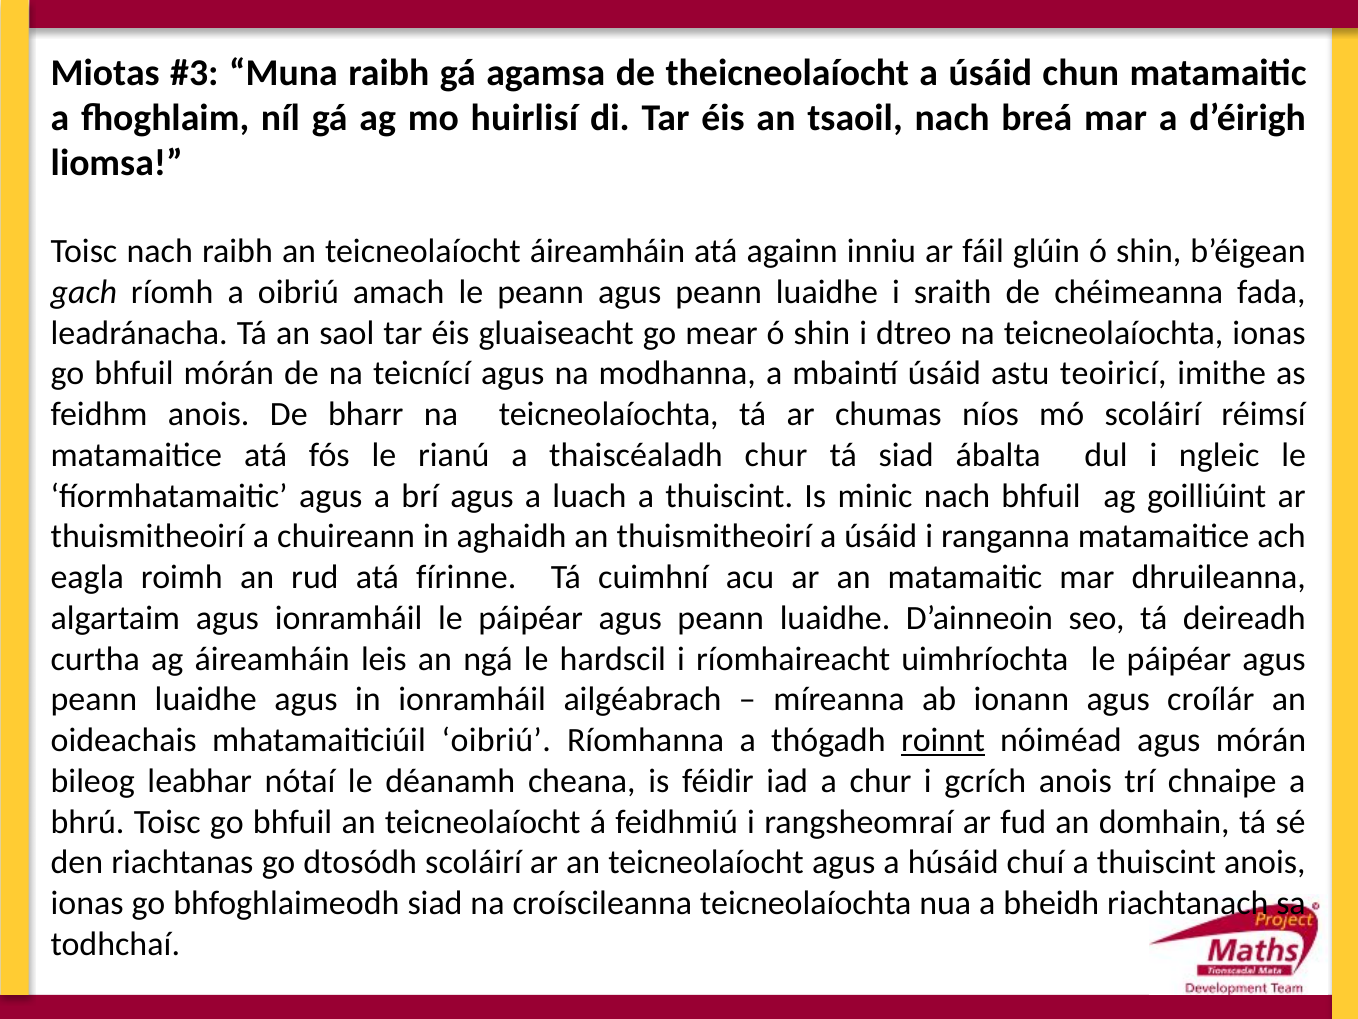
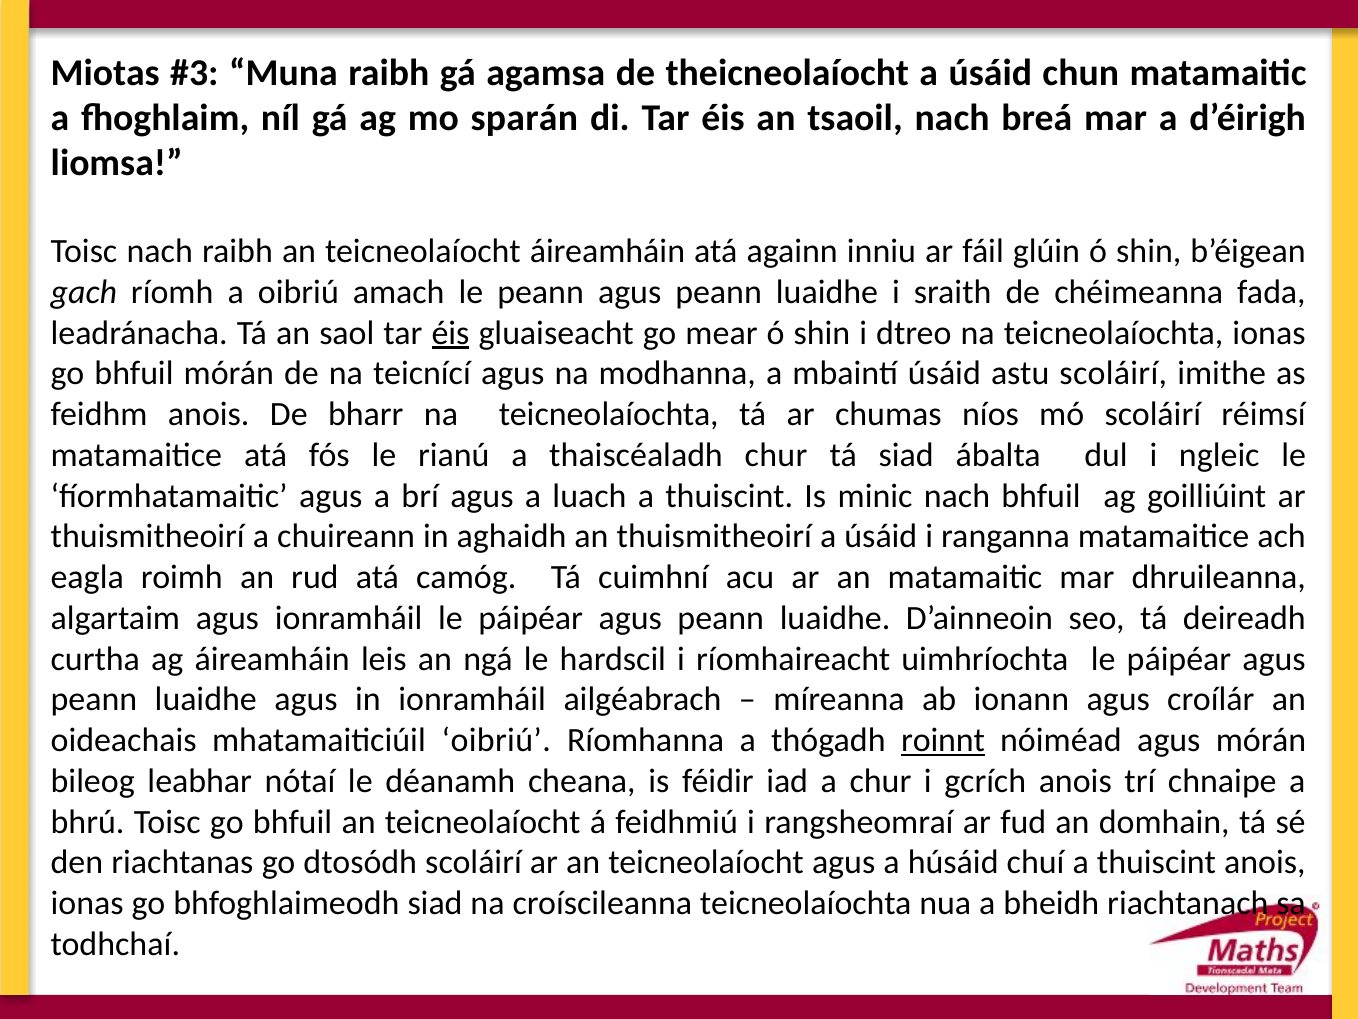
huirlisí: huirlisí -> sparán (524, 118)
éis underline: none -> present (450, 333)
astu teoiricí: teoiricí -> scoláirí (1113, 373)
fírinne: fírinne -> camóg (466, 577)
